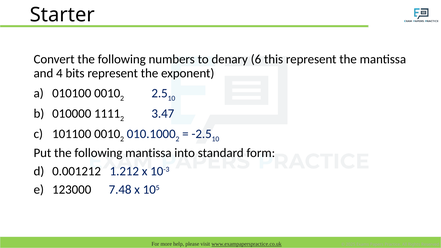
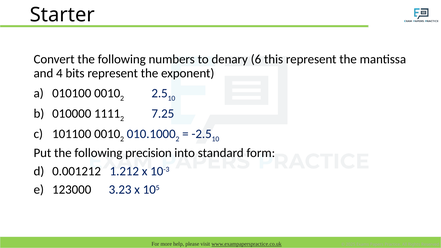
3.47: 3.47 -> 7.25 (163, 114)
following mantissa: mantissa -> precision (148, 153)
7.48: 7.48 -> 3.23 (120, 190)
